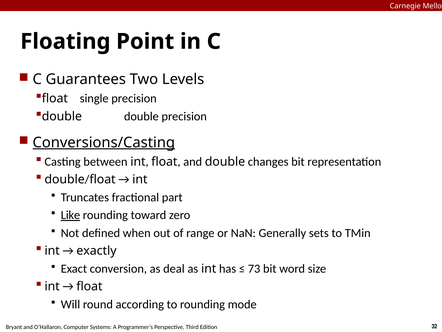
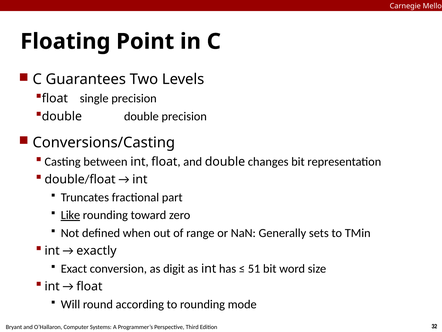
Conversions/Casting underline: present -> none (104, 142)
deal: deal -> digit (174, 268)
73: 73 -> 51 (254, 268)
